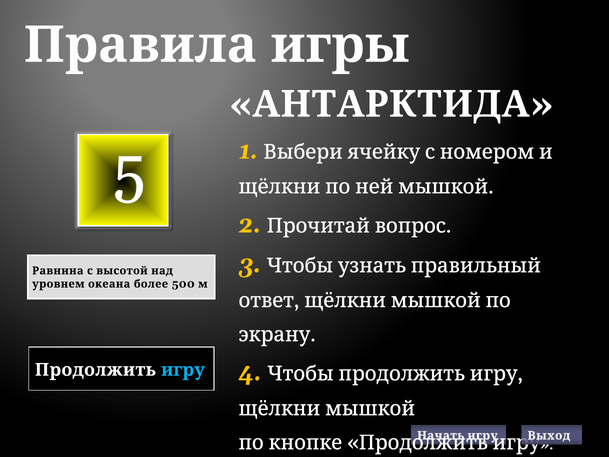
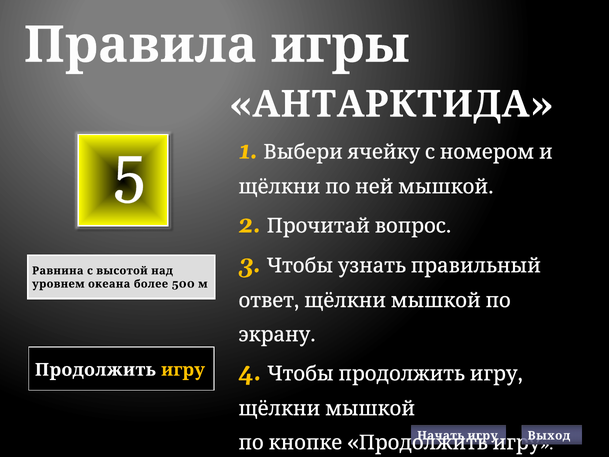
игру colour: light blue -> yellow (183, 370)
